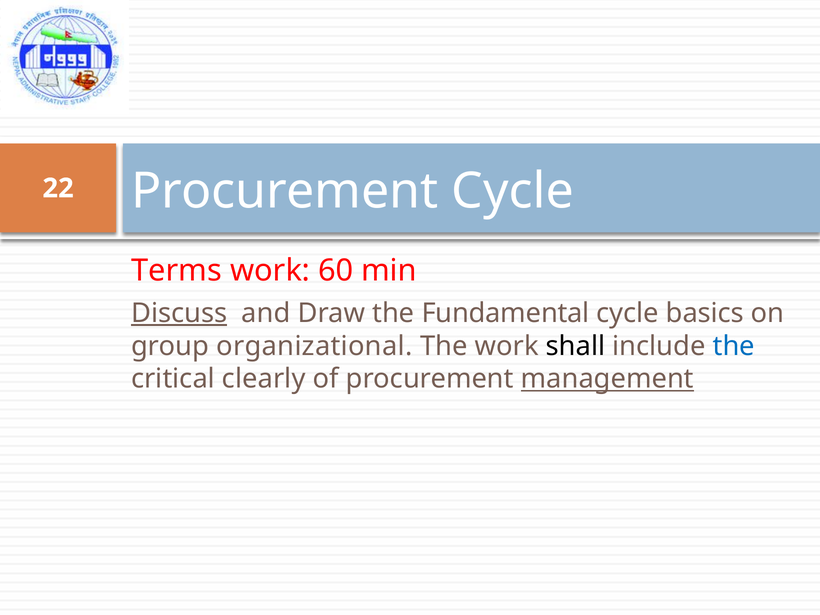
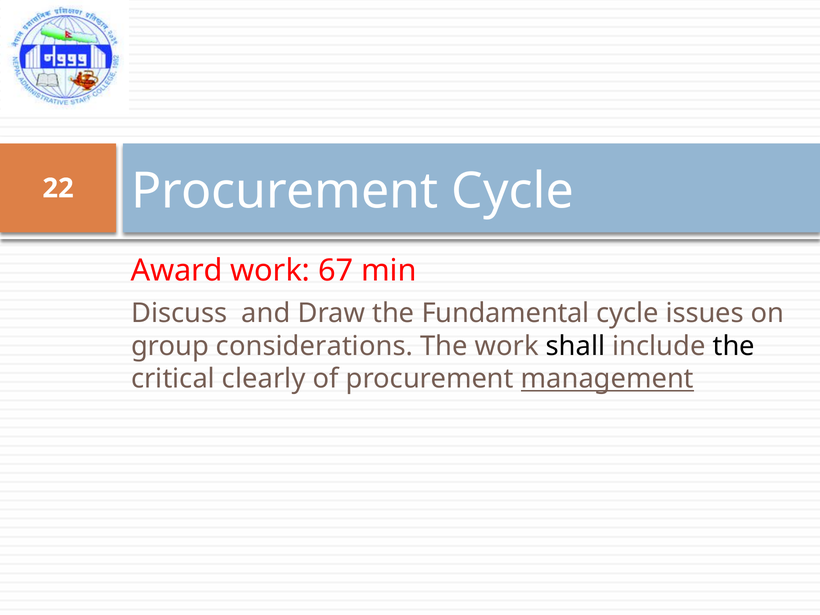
Terms: Terms -> Award (177, 271)
60: 60 -> 67 (336, 271)
Discuss underline: present -> none (179, 313)
basics: basics -> issues (705, 313)
organizational: organizational -> considerations (315, 346)
the colour: blue -> black (734, 346)
